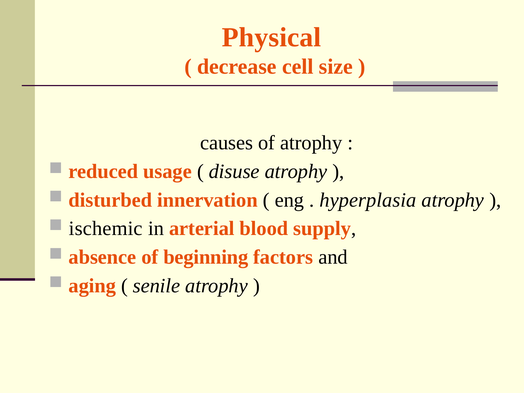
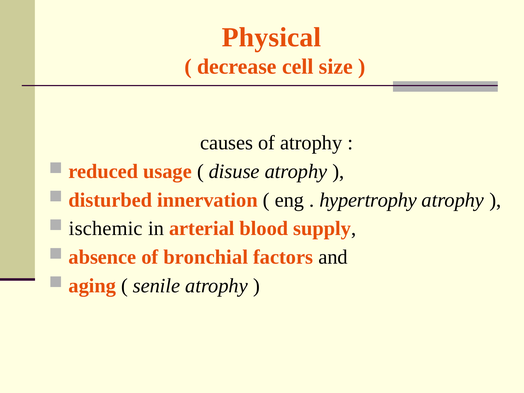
hyperplasia: hyperplasia -> hypertrophy (368, 200)
beginning: beginning -> bronchial (206, 257)
